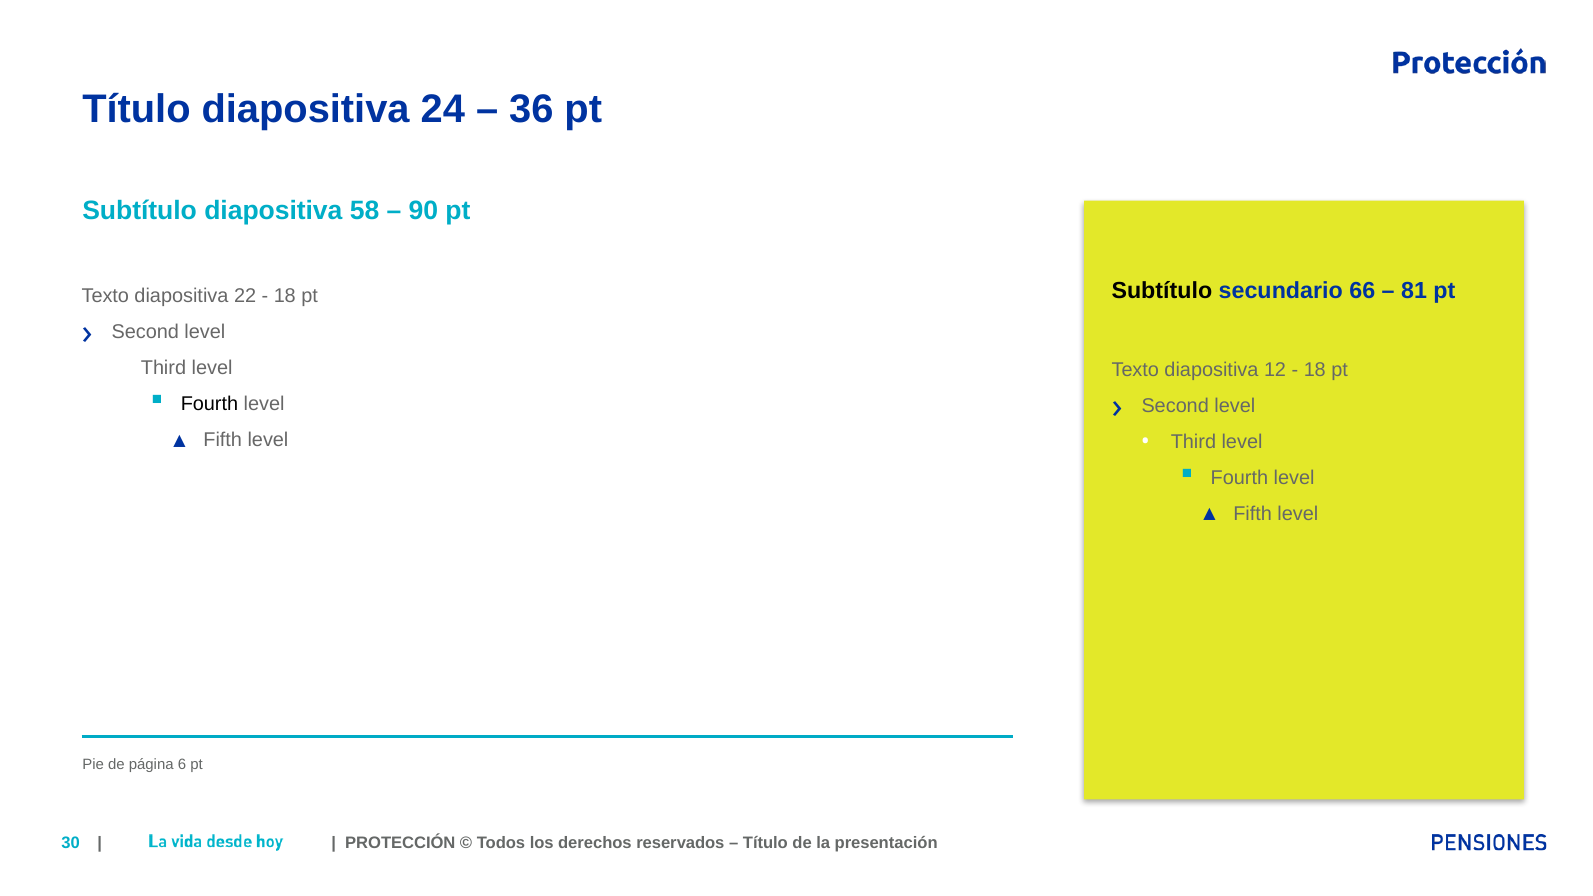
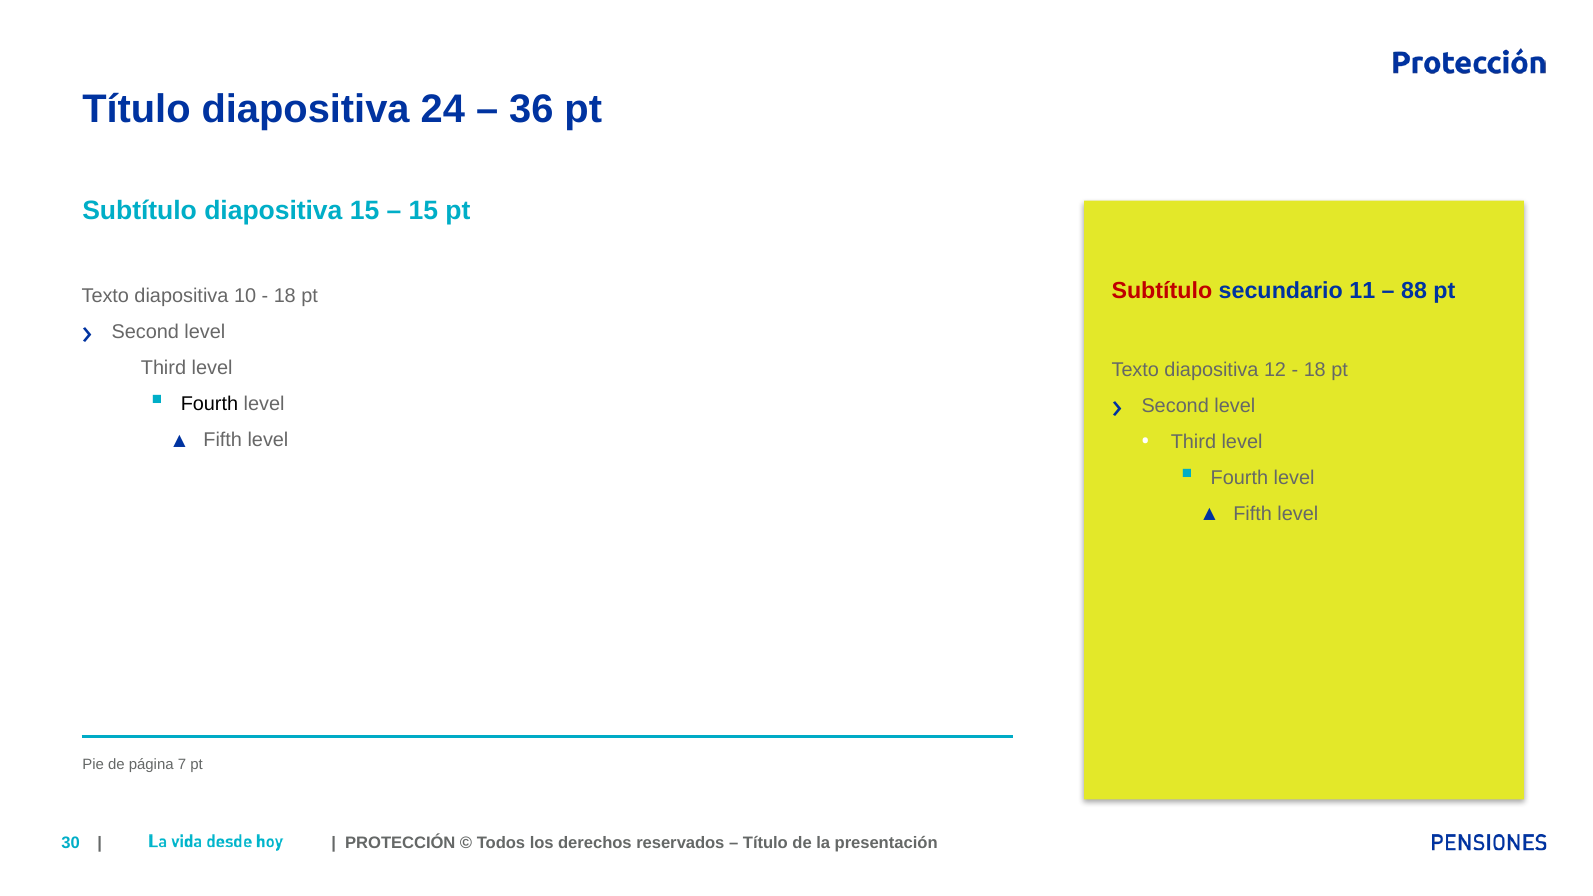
diapositiva 58: 58 -> 15 (365, 211)
90: 90 -> 15 (423, 211)
Subtítulo colour: black -> red (1162, 291)
66: 66 -> 11 (1362, 291)
81: 81 -> 88 (1414, 291)
22: 22 -> 10 (245, 296)
6: 6 -> 7 (182, 765)
